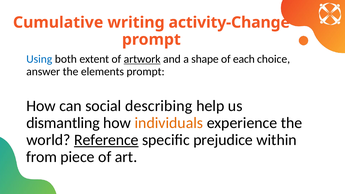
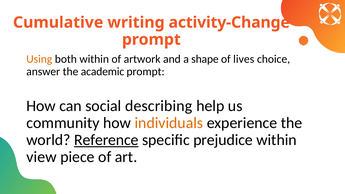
Using colour: blue -> orange (39, 59)
both extent: extent -> within (94, 59)
artwork underline: present -> none (142, 59)
each: each -> lives (244, 59)
elements: elements -> academic (103, 72)
dismantling: dismantling -> community (63, 123)
from: from -> view (41, 157)
